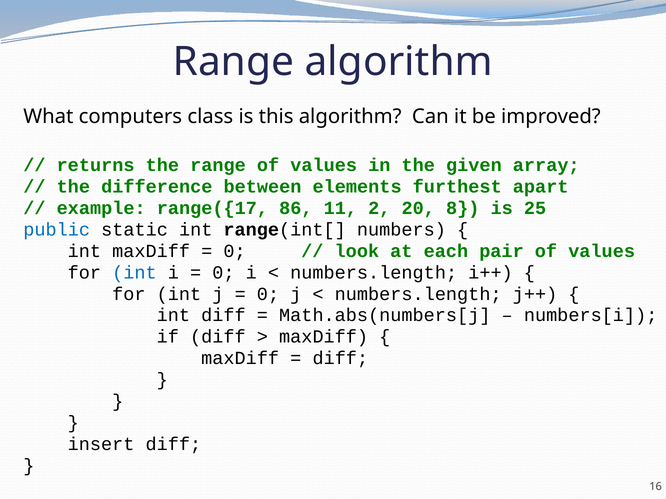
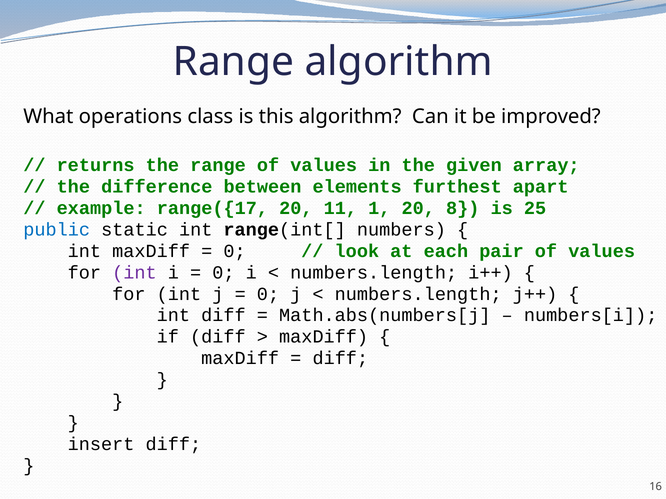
computers: computers -> operations (130, 117)
range({17 86: 86 -> 20 (296, 208)
2: 2 -> 1 (379, 208)
int colour: blue -> purple (134, 273)
